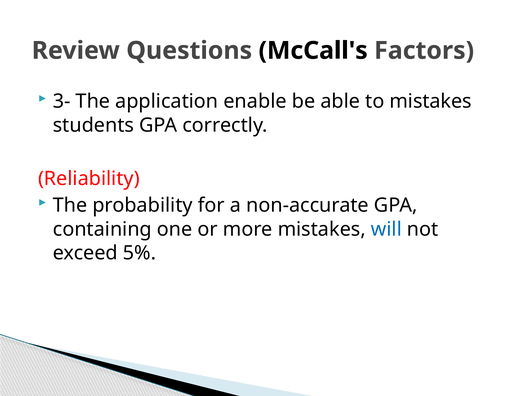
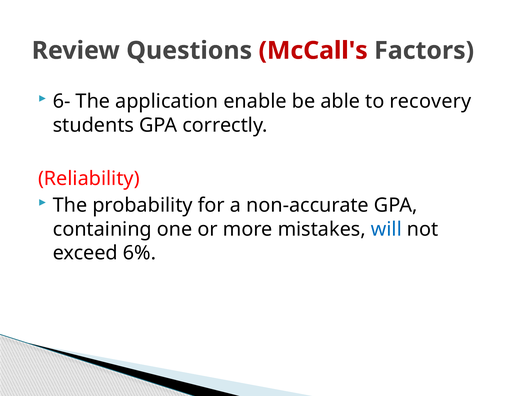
McCall's colour: black -> red (313, 51)
3-: 3- -> 6- (62, 102)
to mistakes: mistakes -> recovery (430, 102)
5%: 5% -> 6% (140, 253)
